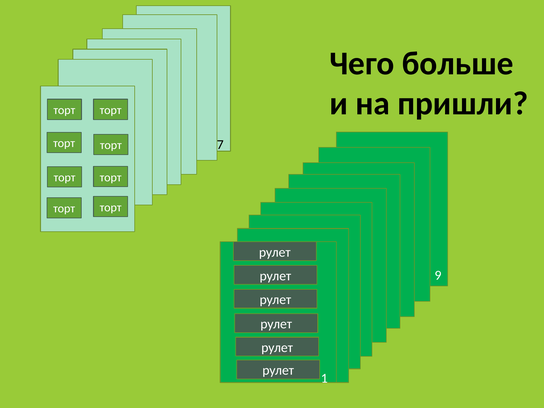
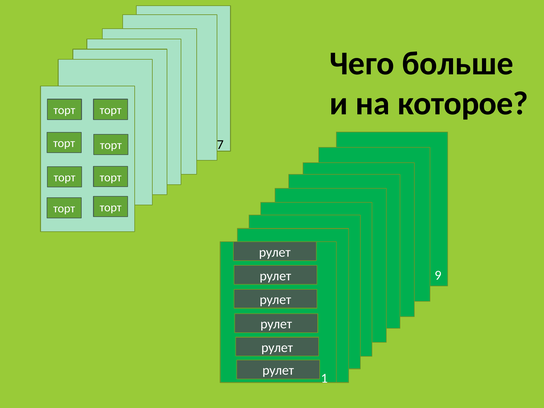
пришли: пришли -> которое (463, 103)
